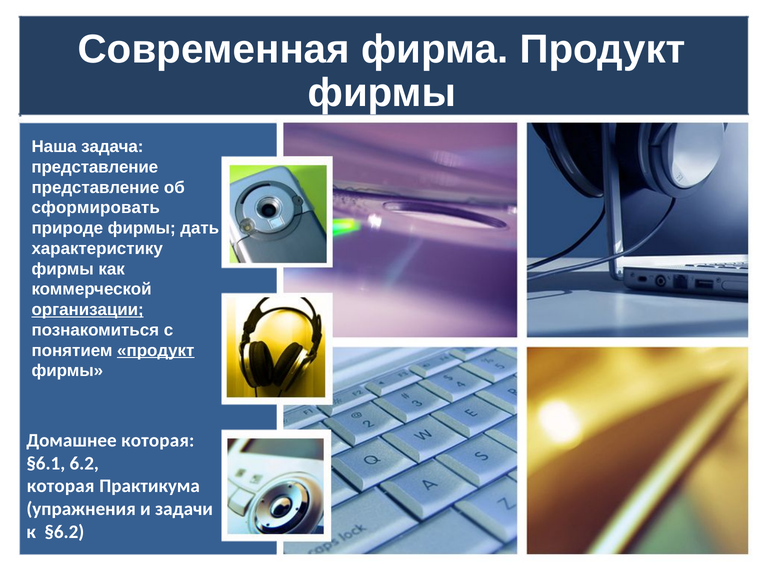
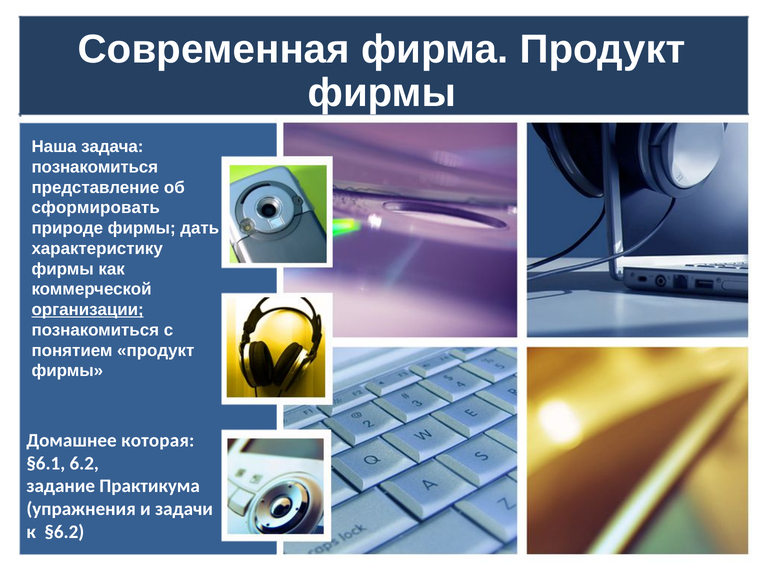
представление: представление -> познакомиться (95, 167)
продукт underline: present -> none (156, 350)
которая: которая -> задание (61, 486)
